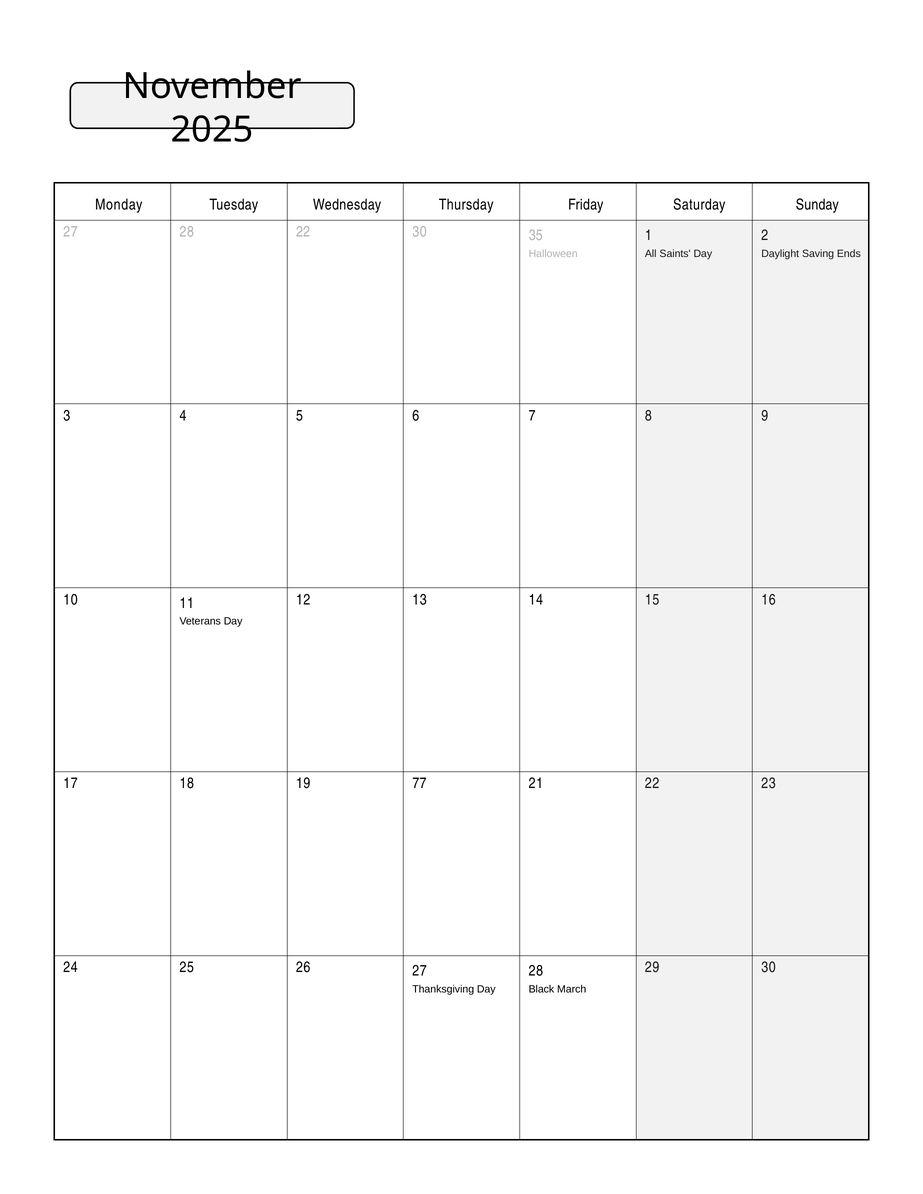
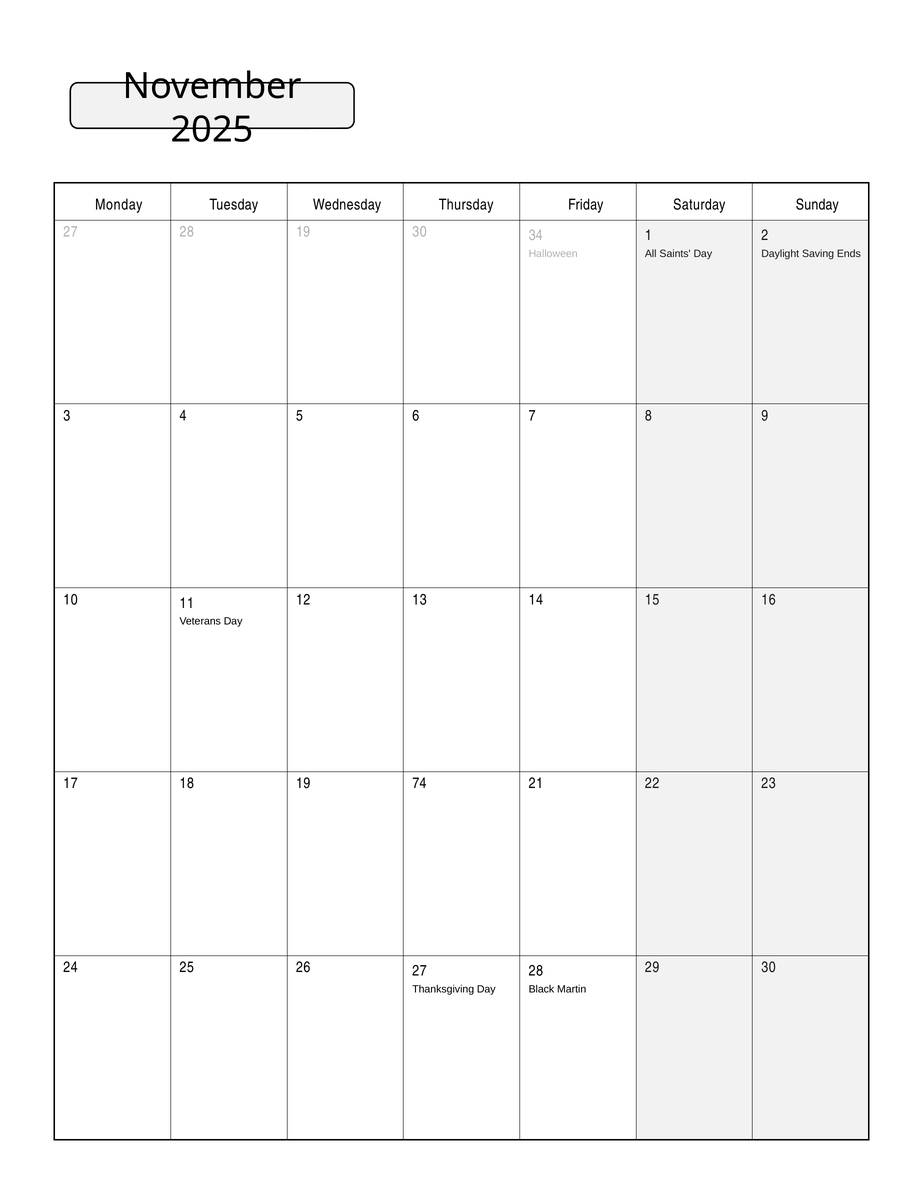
28 22: 22 -> 19 (303, 232)
35: 35 -> 34 (536, 235)
77: 77 -> 74 (419, 784)
March: March -> Martin (572, 990)
